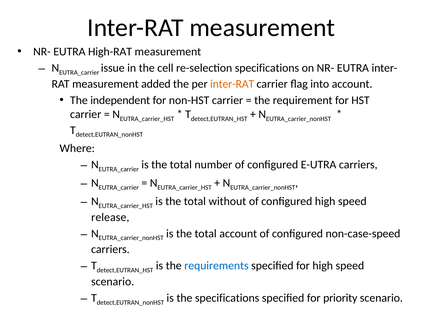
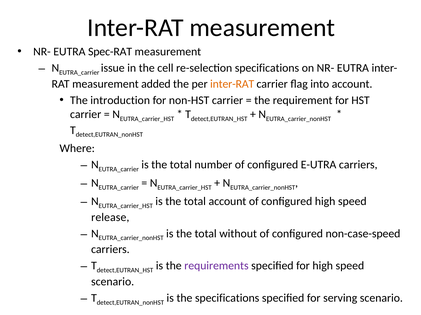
High-RAT: High-RAT -> Spec-RAT (110, 52)
independent: independent -> introduction (120, 100)
total without: without -> account (227, 202)
total account: account -> without (238, 234)
requirements colour: blue -> purple (216, 266)
priority: priority -> serving (340, 299)
